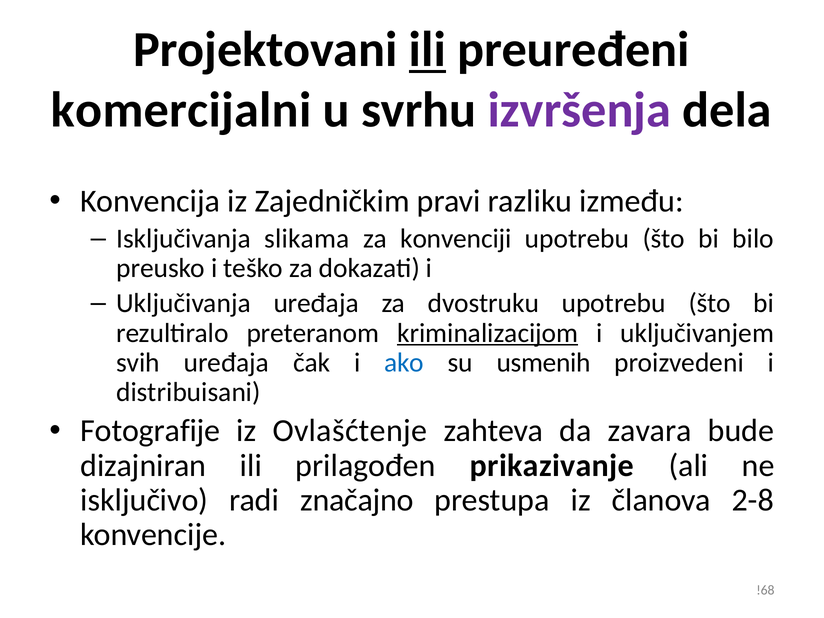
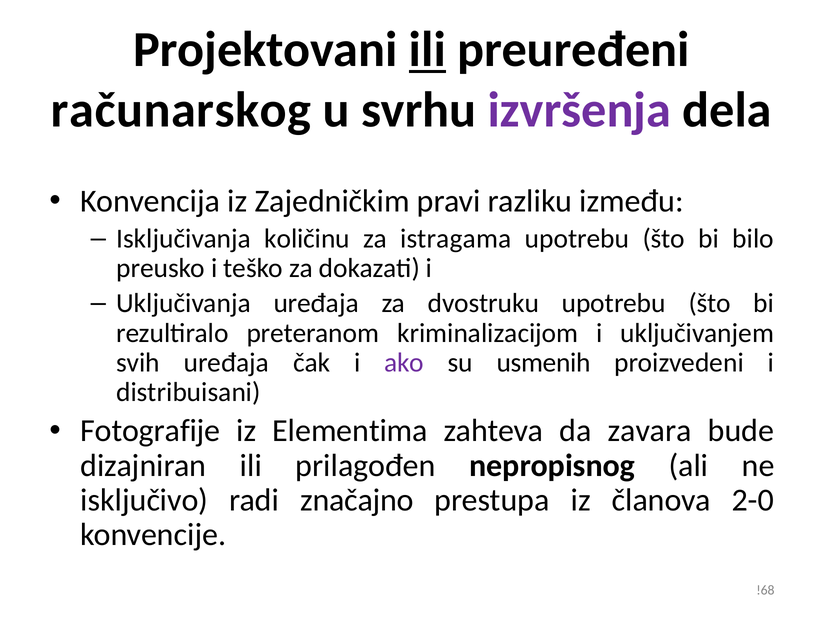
komercijalni: komercijalni -> računarskog (181, 110)
slikama: slikama -> količinu (307, 239)
konvenciji: konvenciji -> istragama (456, 239)
kriminalizacijom underline: present -> none (488, 333)
ako colour: blue -> purple (404, 363)
Ovlašćtenje: Ovlašćtenje -> Elementima (350, 431)
prikazivanje: prikazivanje -> nepropisnog (552, 465)
2-8: 2-8 -> 2-0 (753, 500)
